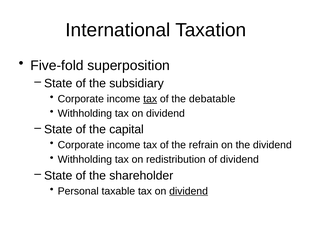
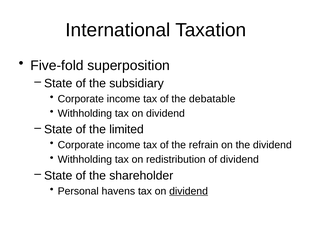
tax underline: present -> none (150, 99)
capital: capital -> limited (126, 129)
taxable: taxable -> havens (118, 191)
